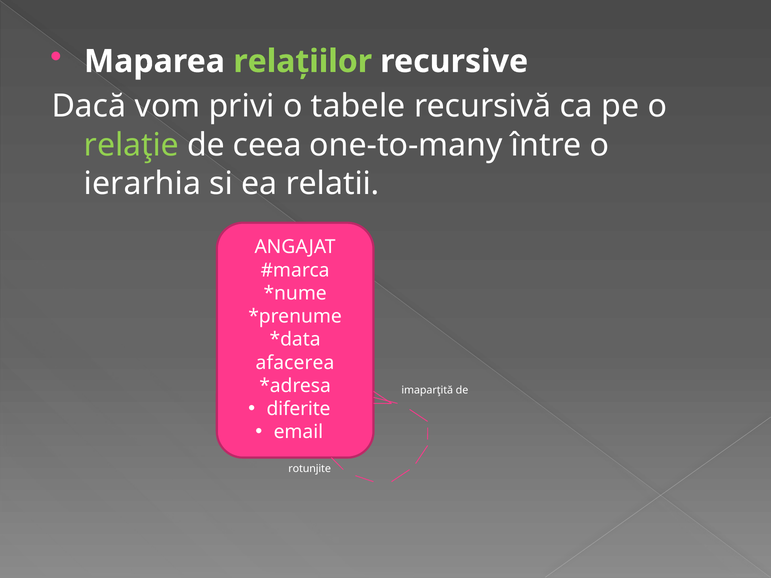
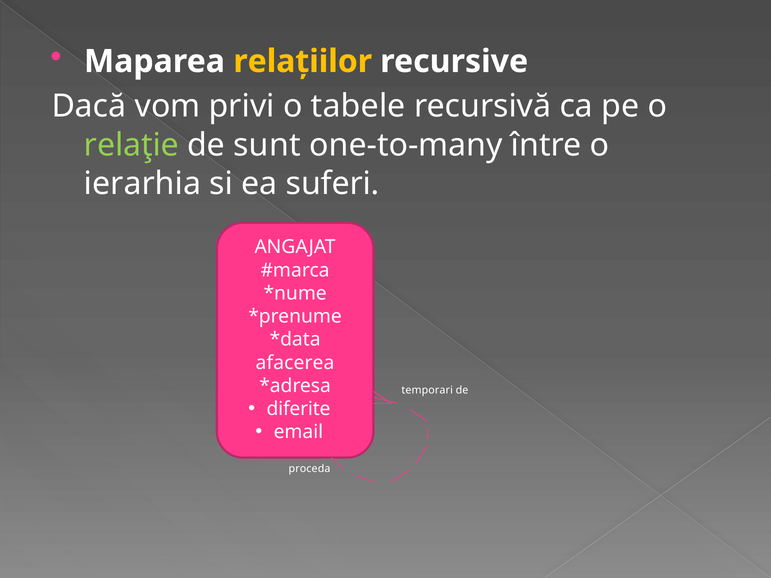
relaţiilor colour: light green -> yellow (303, 61)
ceea: ceea -> sunt (267, 145)
relatii: relatii -> suferi (333, 184)
imaparţită: imaparţită -> temporari (427, 390)
rotunjite: rotunjite -> proceda (310, 469)
